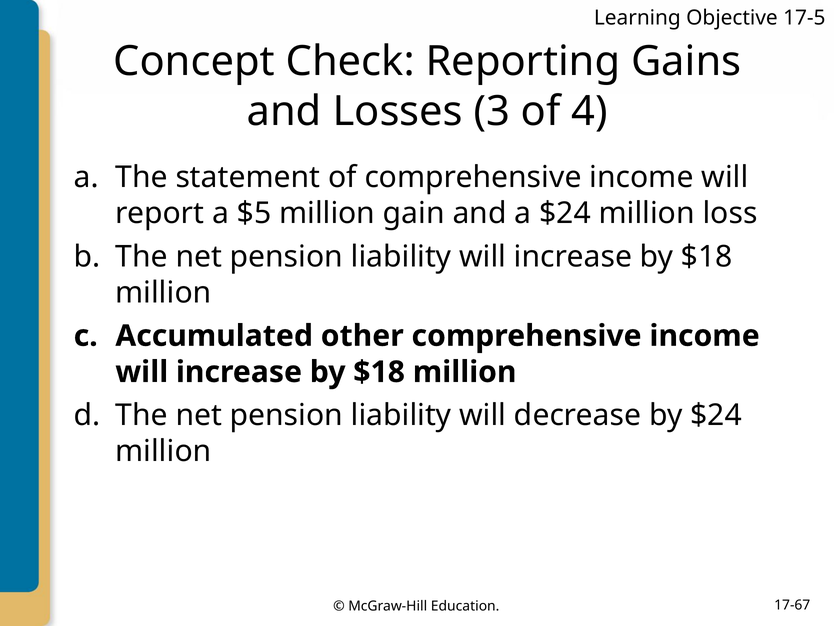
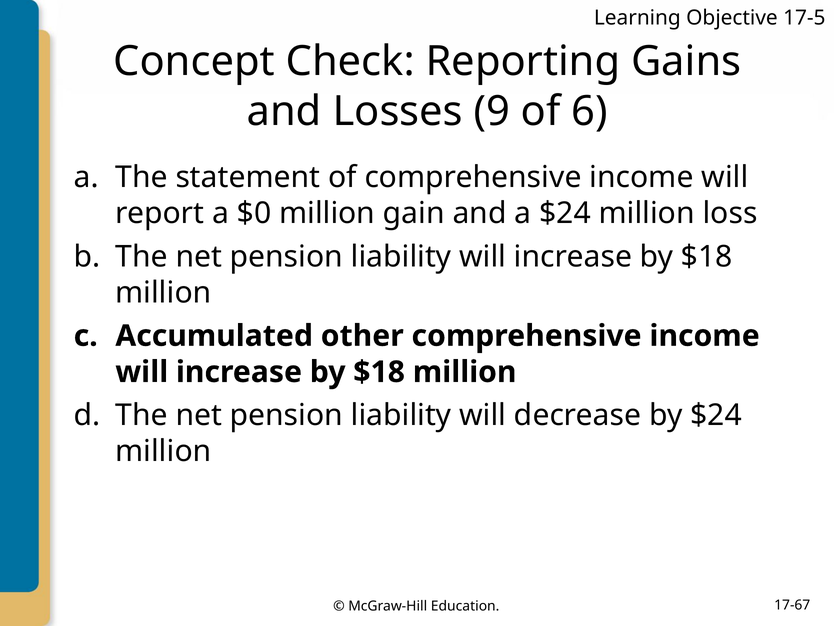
3: 3 -> 9 (492, 111)
4: 4 -> 6 (589, 111)
$5: $5 -> $0 (254, 213)
